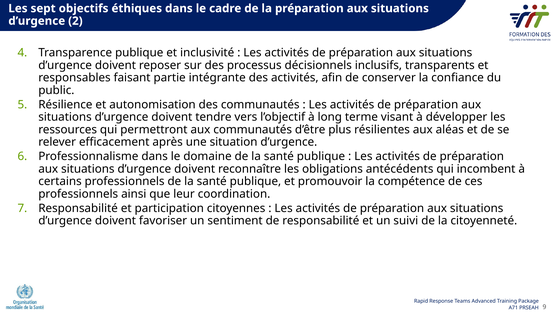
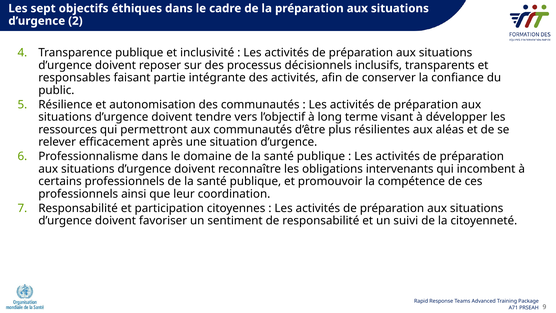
antécédents: antécédents -> intervenants (400, 169)
